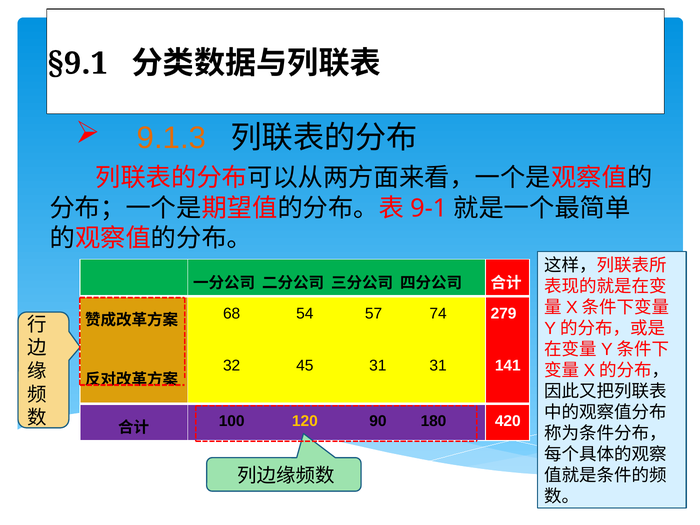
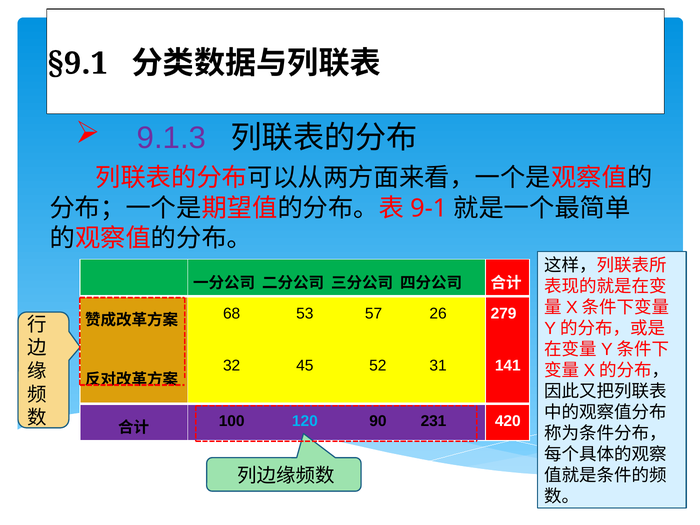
9.1.3 colour: orange -> purple (171, 138)
54: 54 -> 53 (305, 314)
74: 74 -> 26 (438, 314)
45 31: 31 -> 52 (378, 365)
120 colour: yellow -> light blue (305, 421)
180: 180 -> 231 (433, 421)
